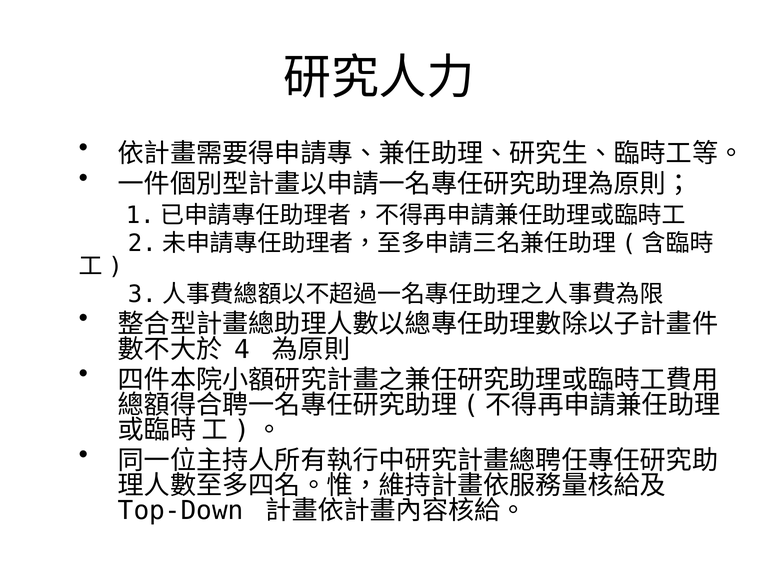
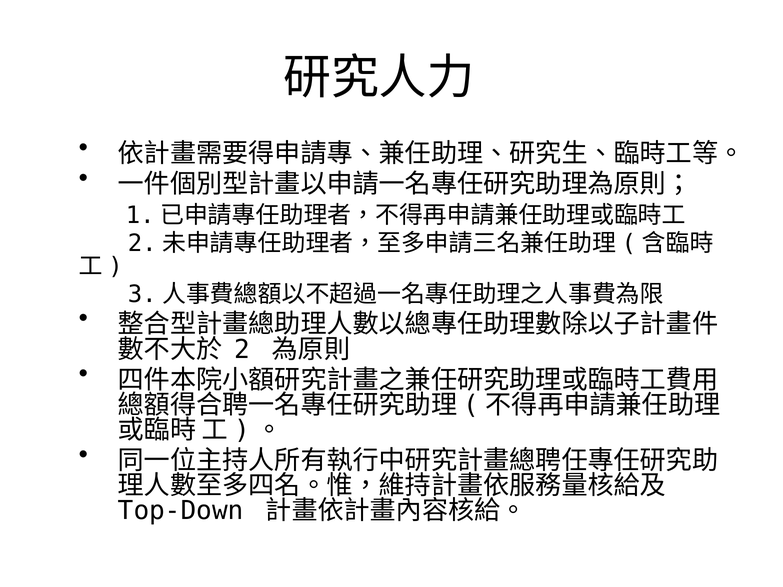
4: 4 -> 2 (242, 350)
